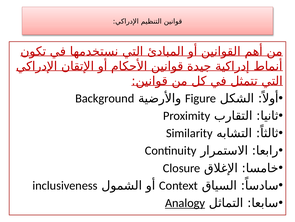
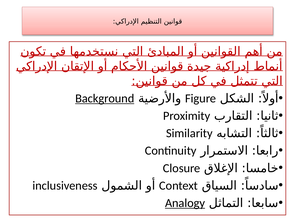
Background underline: none -> present (105, 98)
